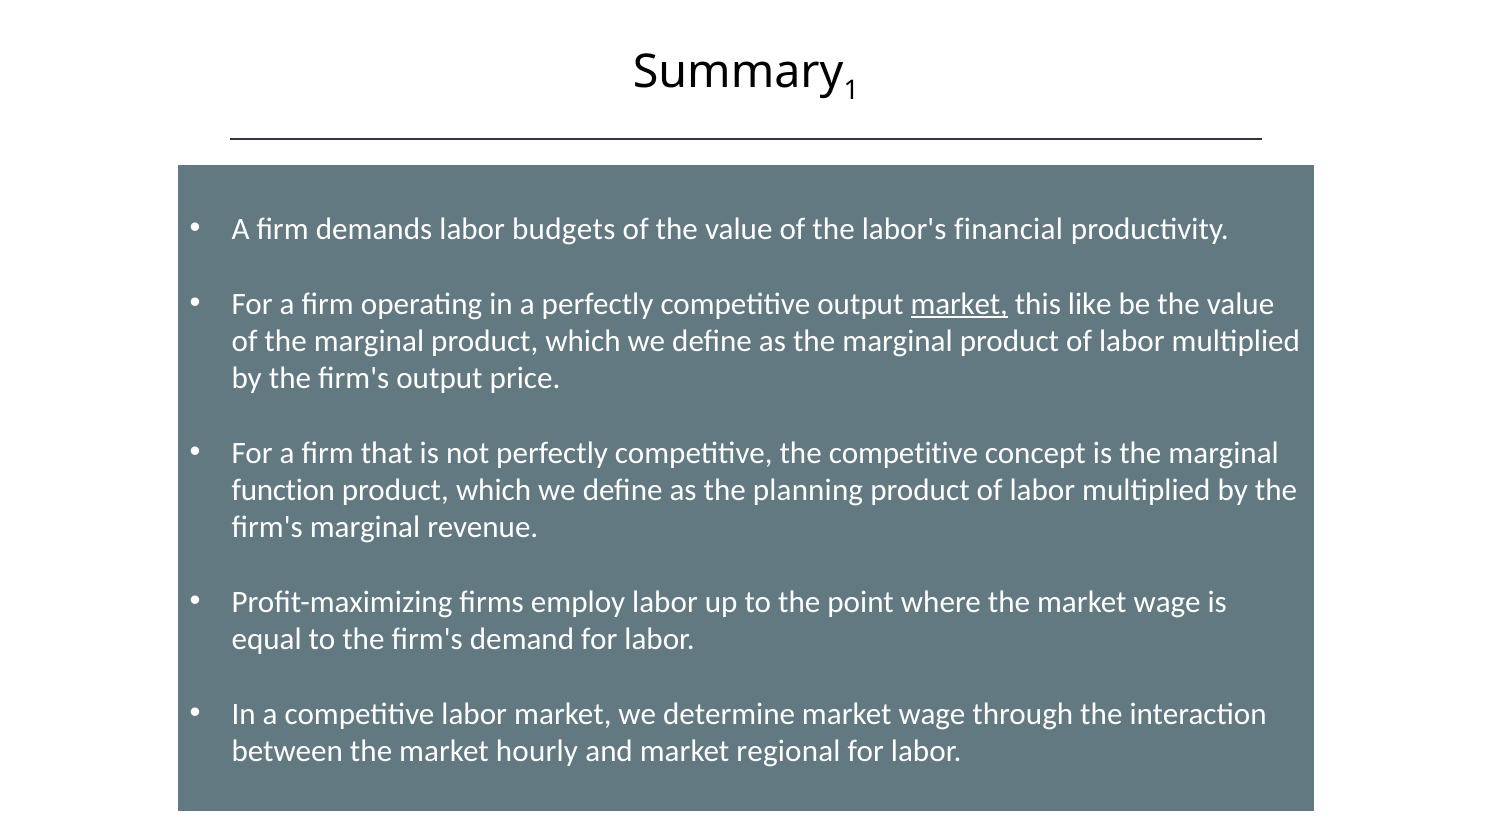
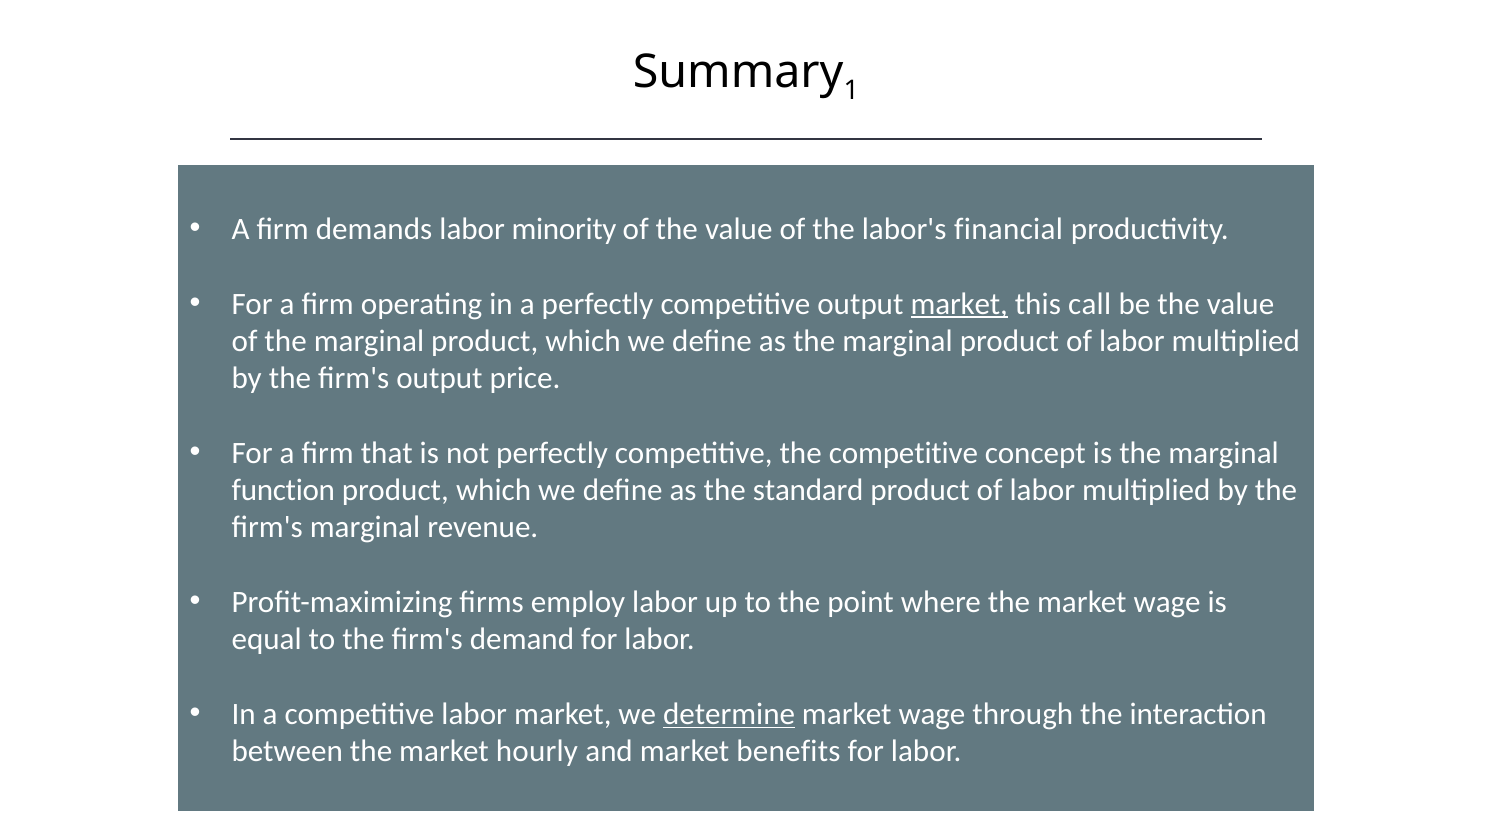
budgets: budgets -> minority (564, 229)
like: like -> call (1090, 304)
planning: planning -> standard (808, 490)
determine underline: none -> present (729, 714)
regional: regional -> benefits (789, 752)
